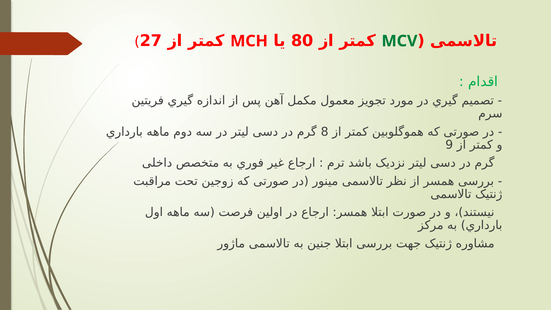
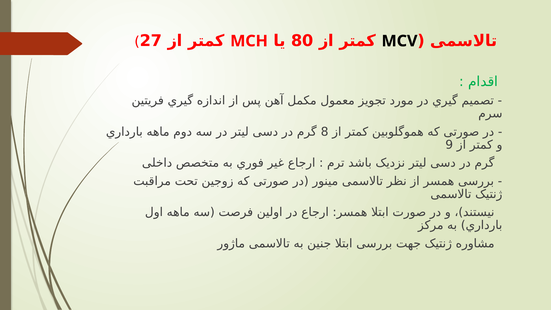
MCV colour: green -> black (399, 41)
